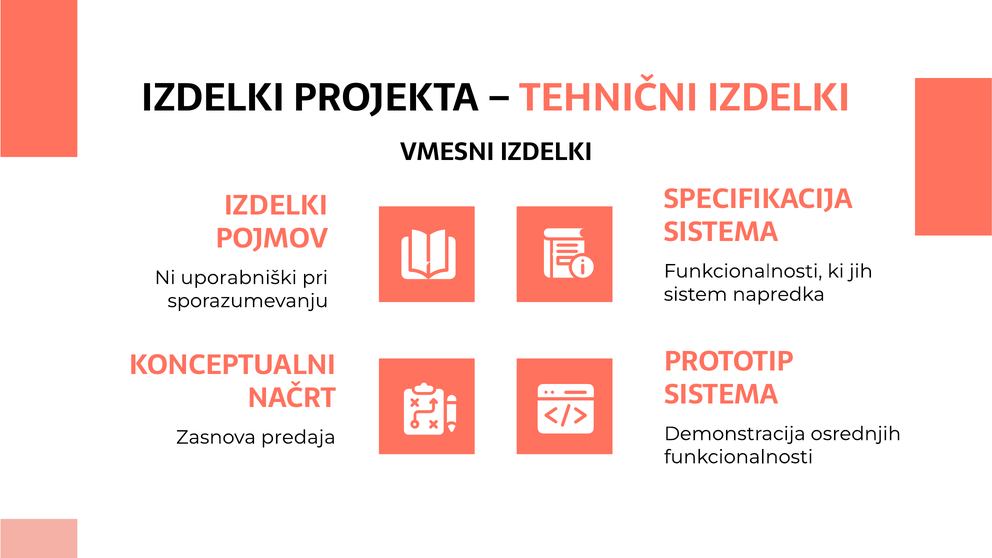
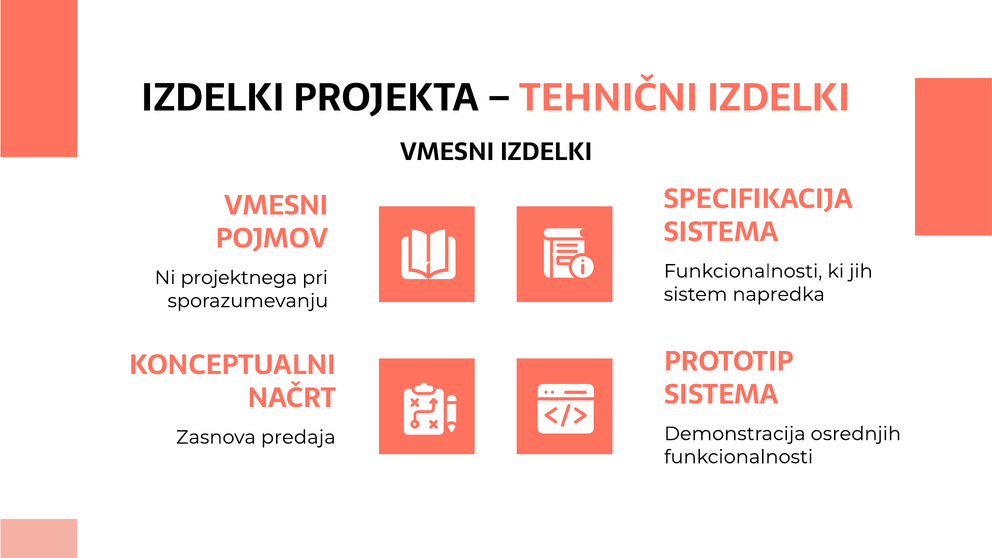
IZDELKI: IZDELKI -> VMESNI (276, 206)
uporabniški: uporabniški -> projektnega (239, 278)
